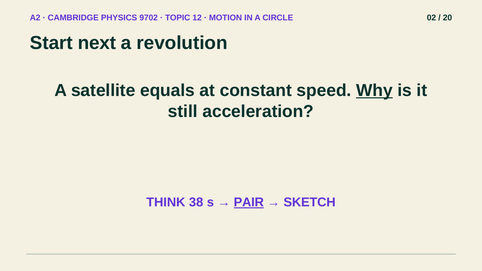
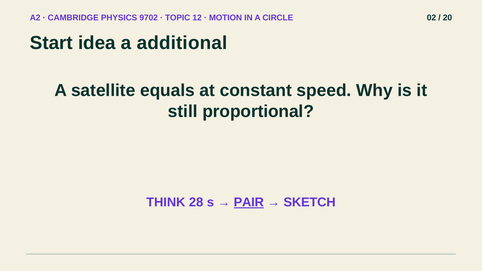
next: next -> idea (97, 43)
revolution: revolution -> additional (182, 43)
Why underline: present -> none (374, 91)
acceleration: acceleration -> proportional (258, 111)
38: 38 -> 28 (196, 202)
